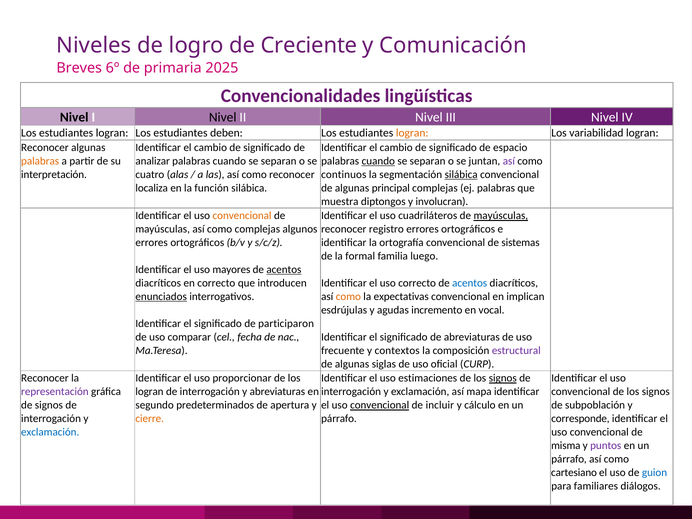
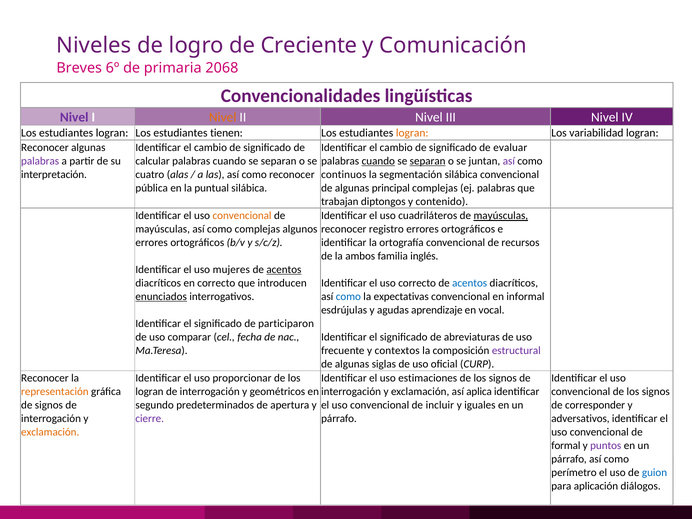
2025: 2025 -> 2068 (222, 68)
Nivel colour: black -> purple (74, 117)
Nivel colour: black -> orange (223, 117)
deben: deben -> tienen (226, 133)
espacio: espacio -> evaluar (510, 148)
palabras colour: orange -> purple (40, 161)
analizar: analizar -> calcular (153, 161)
separan underline: none -> present (428, 161)
silábica underline: present -> none (461, 174)
localiza: localiza -> pública (152, 188)
función: función -> puntual (212, 188)
muestra: muestra -> trabajan (340, 201)
involucran: involucran -> contenido (442, 201)
sistemas: sistemas -> recursos (520, 243)
formal: formal -> ambos (360, 256)
luego: luego -> inglés (424, 256)
mayores: mayores -> mujeres (231, 270)
como colour: orange -> blue (348, 297)
implican: implican -> informal (525, 297)
incremento: incremento -> aprendizaje (437, 310)
signos underline: present -> none (503, 378)
representación colour: purple -> orange (55, 392)
y abreviaturas: abreviaturas -> geométricos (277, 392)
mapa: mapa -> aplica (479, 392)
convencional underline: present -> none (380, 405)
cálculo: cálculo -> iguales (480, 405)
subpoblación: subpoblación -> corresponder (595, 405)
cierre colour: orange -> purple (150, 419)
corresponde: corresponde -> adversativos (580, 419)
exclamación colour: blue -> orange (50, 432)
misma: misma -> formal (566, 446)
cartesiano: cartesiano -> perímetro (574, 473)
familiares: familiares -> aplicación (596, 486)
